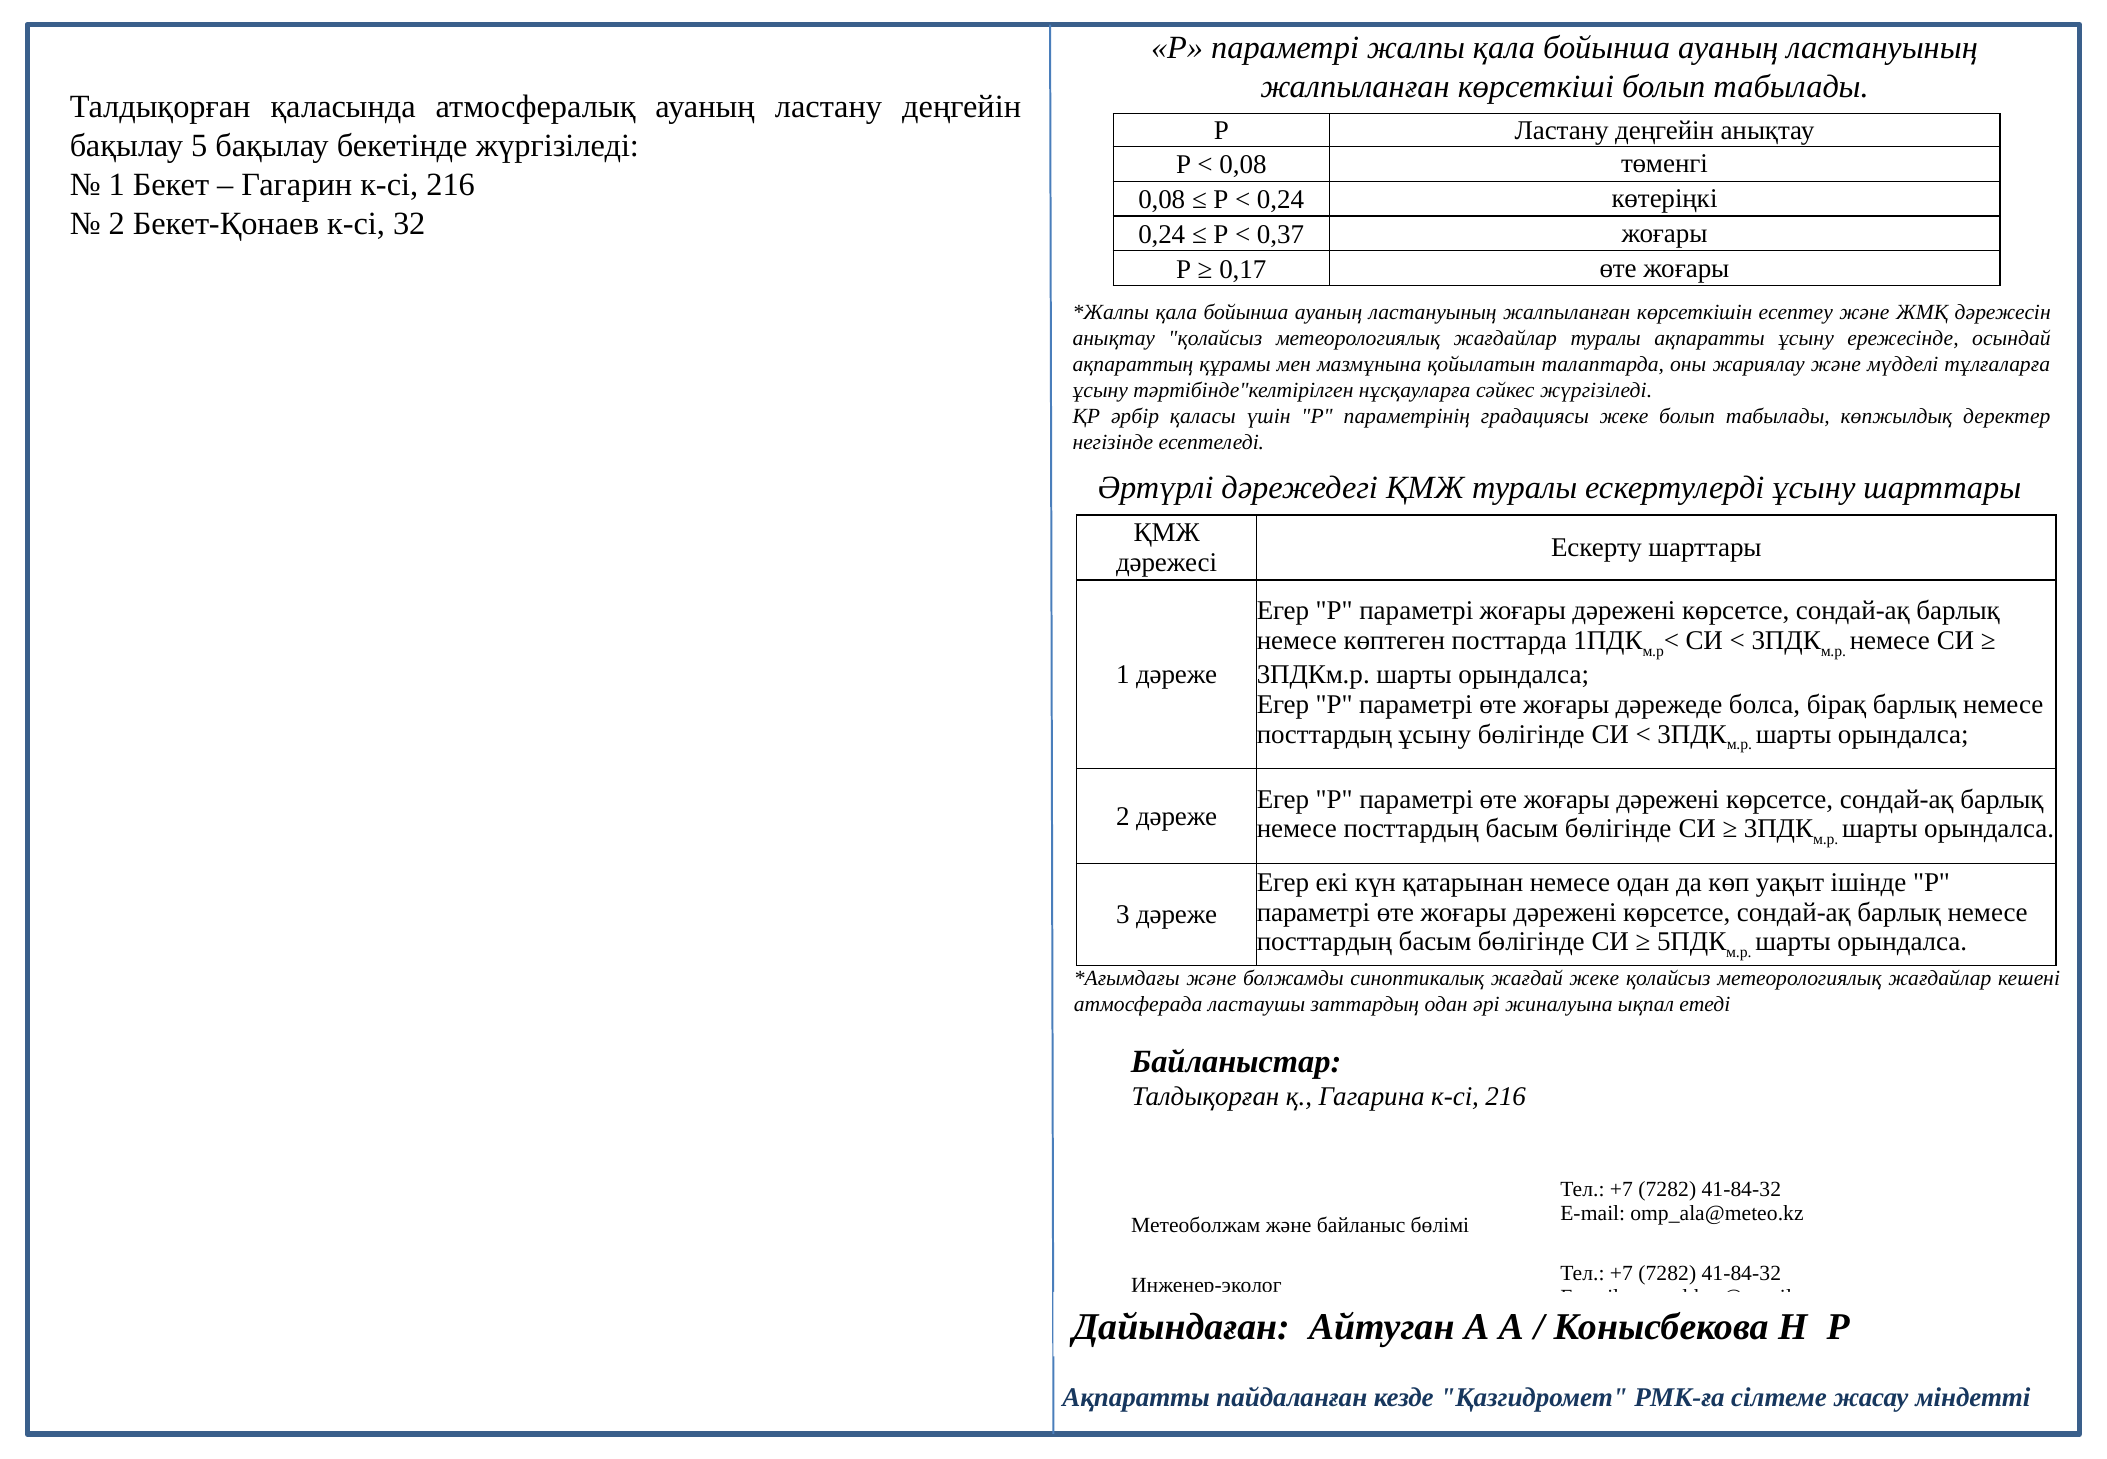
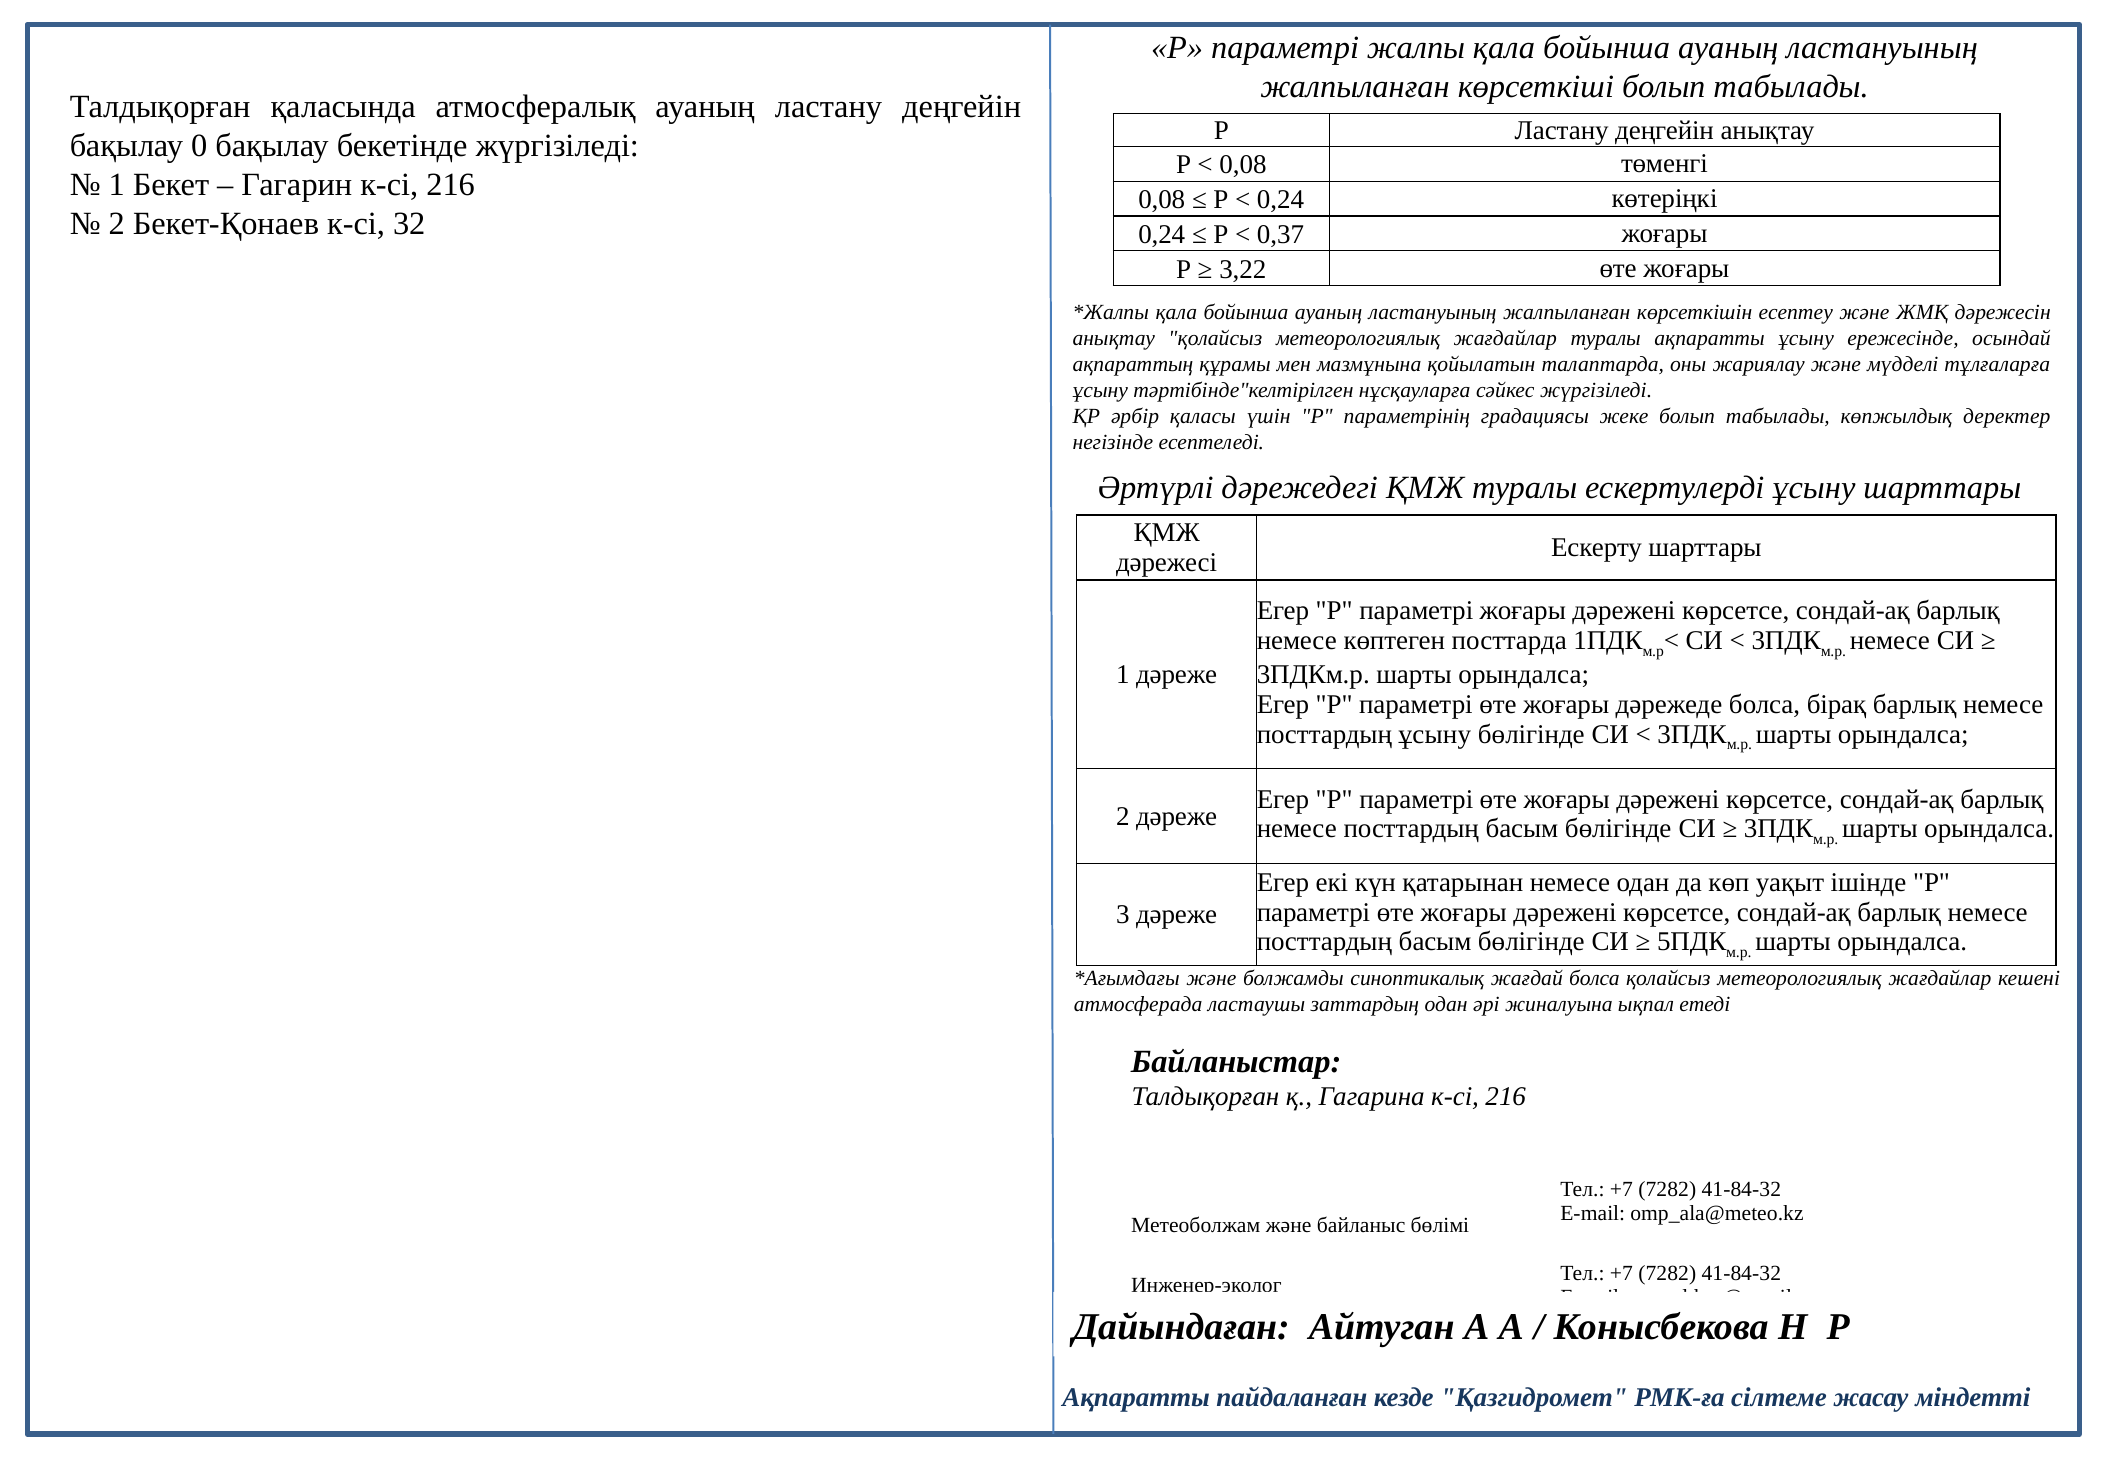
5: 5 -> 0 (199, 146)
0,17: 0,17 -> 3,22 (1243, 269)
жағдай жеке: жеке -> болса (1594, 978)
